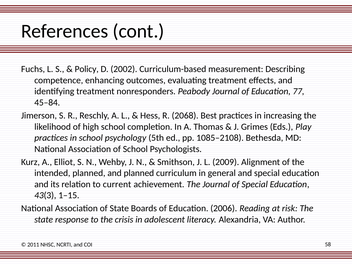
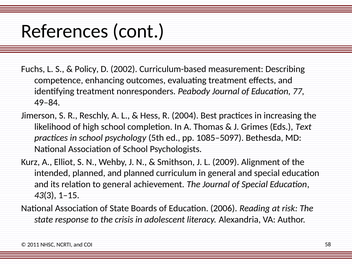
45–84: 45–84 -> 49–84 (47, 103)
2068: 2068 -> 2004 (185, 116)
Play: Play -> Text (303, 127)
1085–2108: 1085–2108 -> 1085–5097 (220, 138)
to current: current -> general (117, 184)
